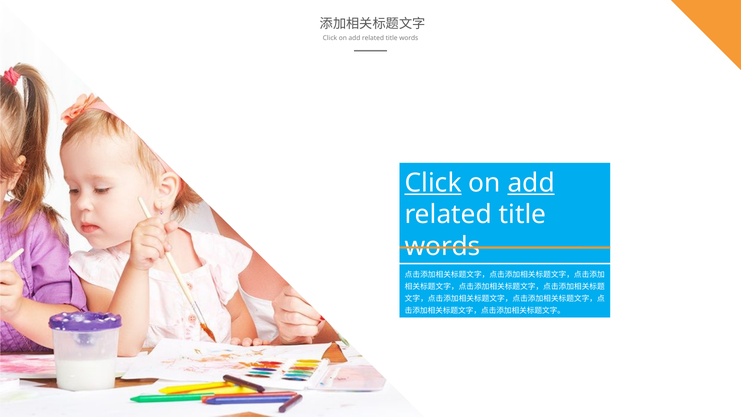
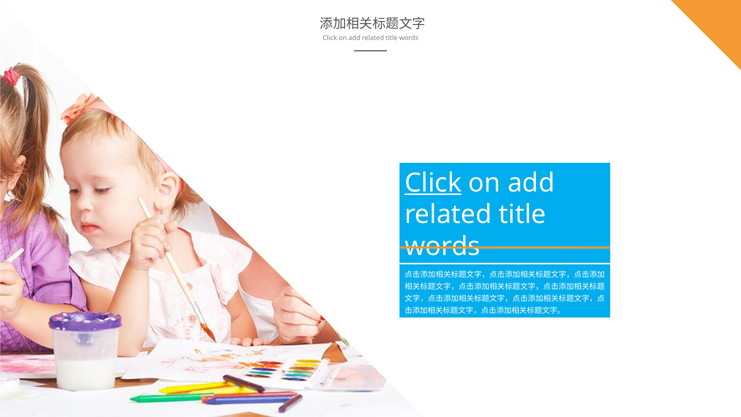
add underline: present -> none (531, 183)
